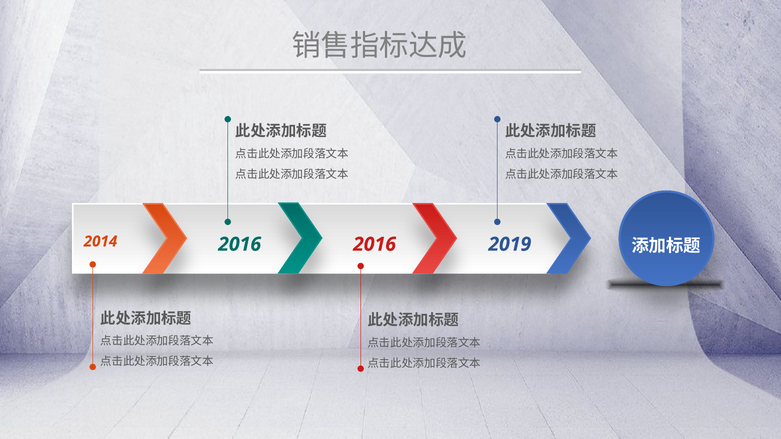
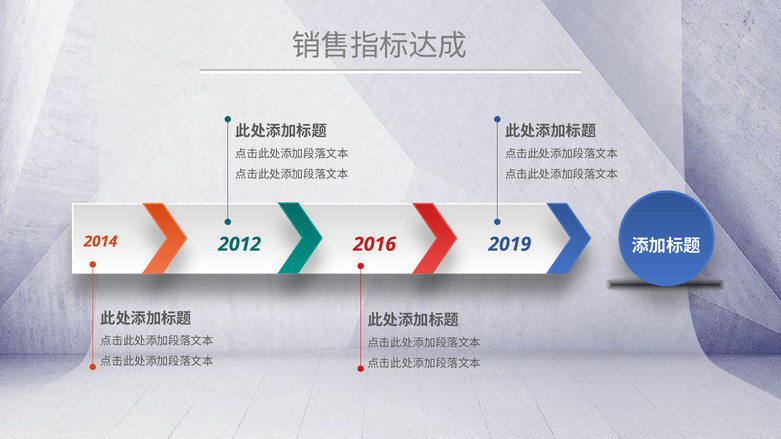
2014 2016: 2016 -> 2012 (240, 244)
